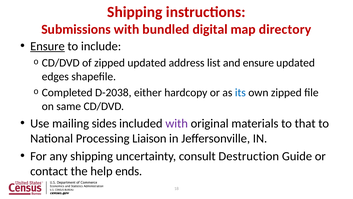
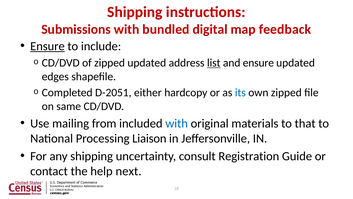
directory: directory -> feedback (285, 29)
list underline: none -> present (214, 63)
D-2038: D-2038 -> D-2051 (113, 92)
sides: sides -> from (104, 123)
with colour: purple -> blue (177, 123)
Destruction: Destruction -> Registration (249, 156)
ends: ends -> next (129, 171)
